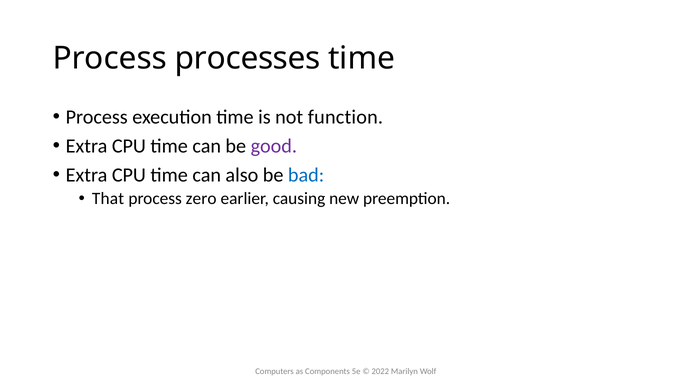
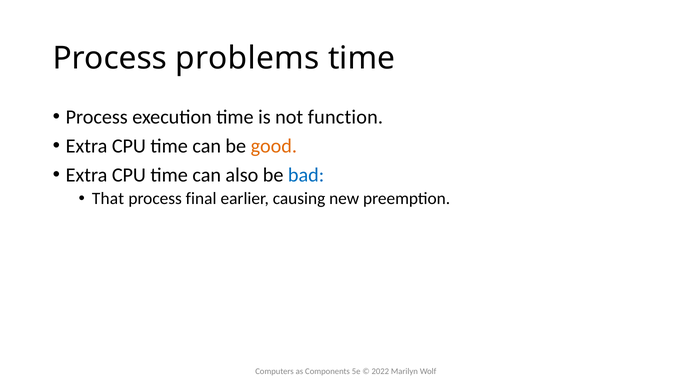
processes: processes -> problems (247, 58)
good colour: purple -> orange (274, 146)
zero: zero -> final (201, 199)
